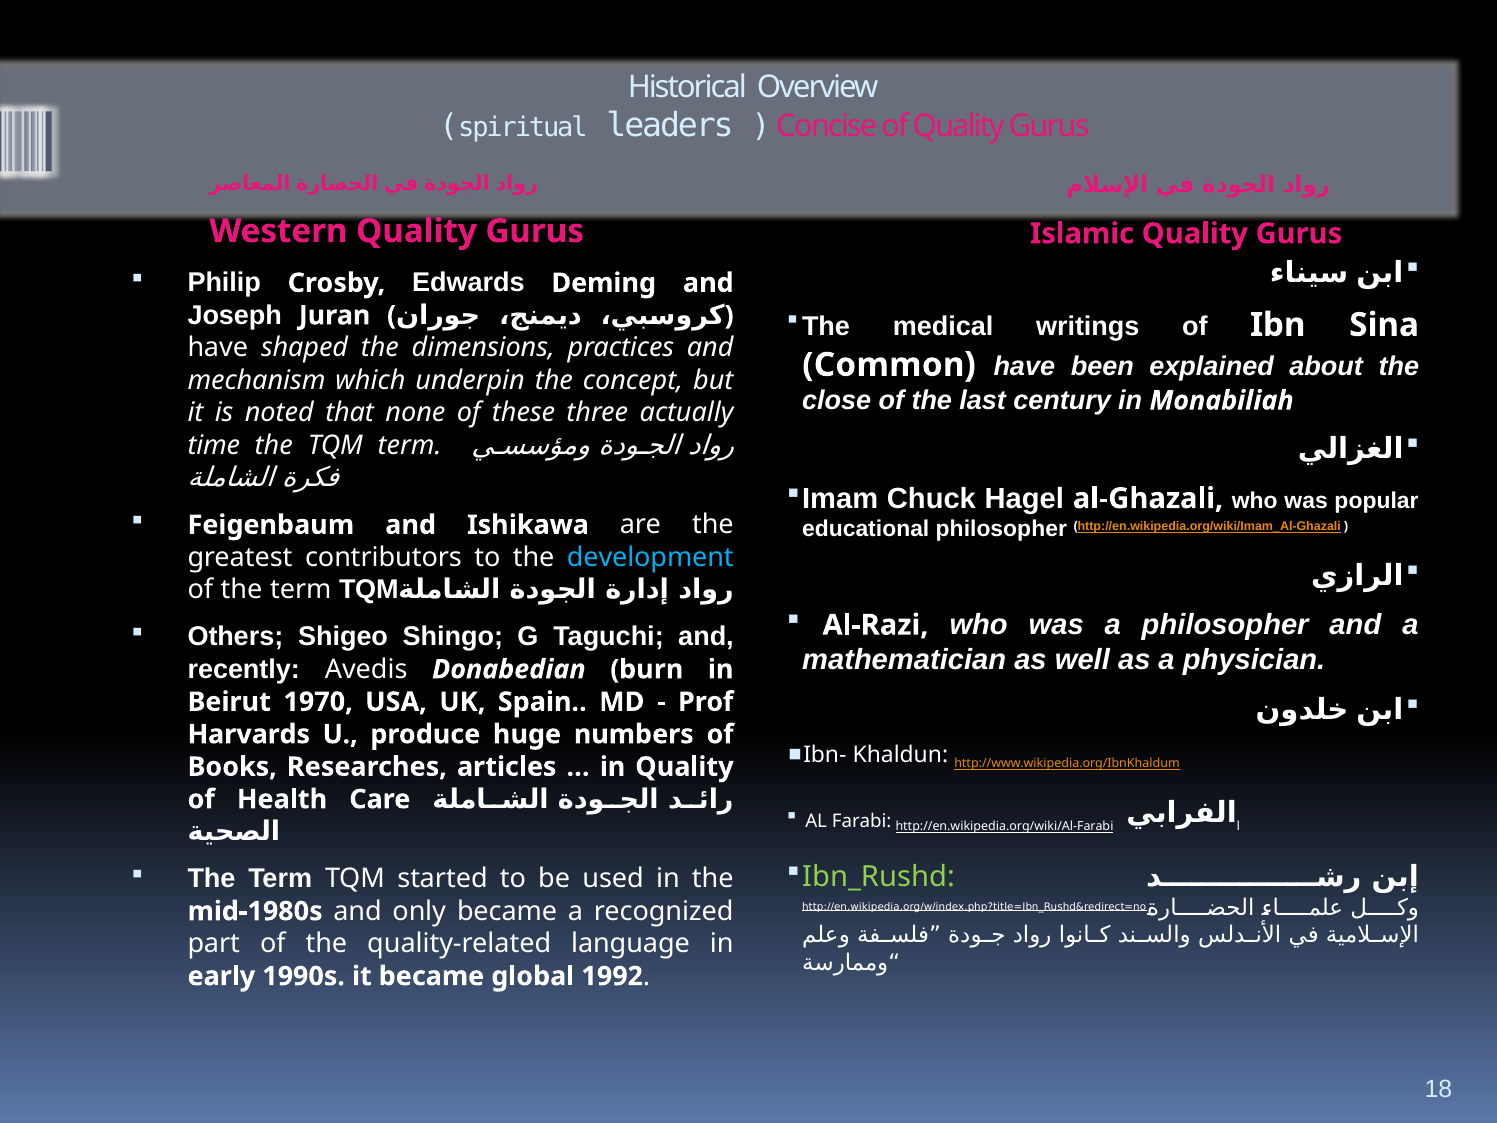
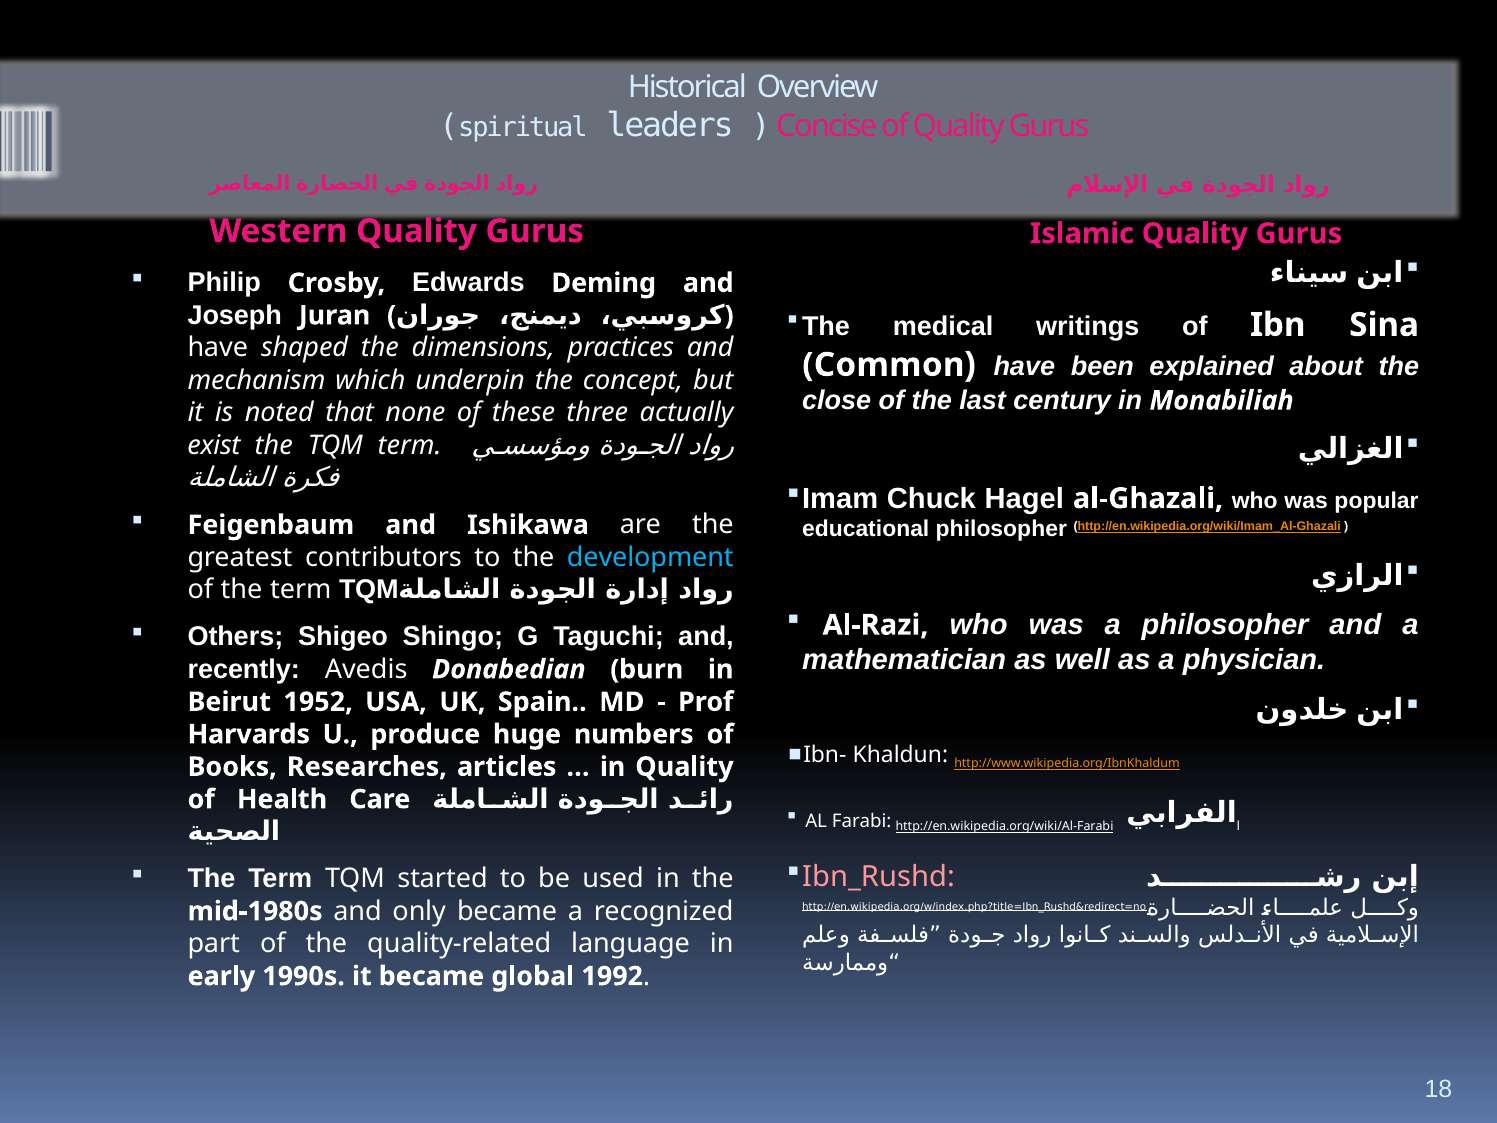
time: time -> exist (214, 445)
1970: 1970 -> 1952 (318, 702)
Ibn_Rushd colour: light green -> pink (879, 877)
